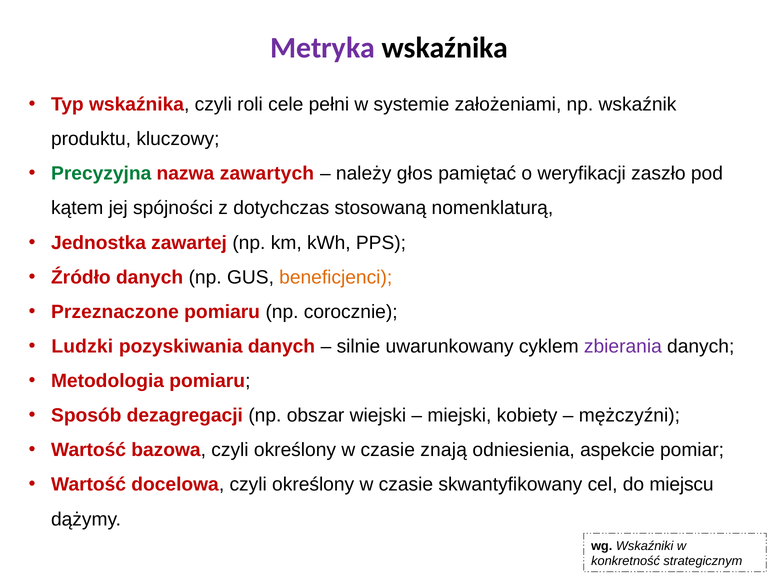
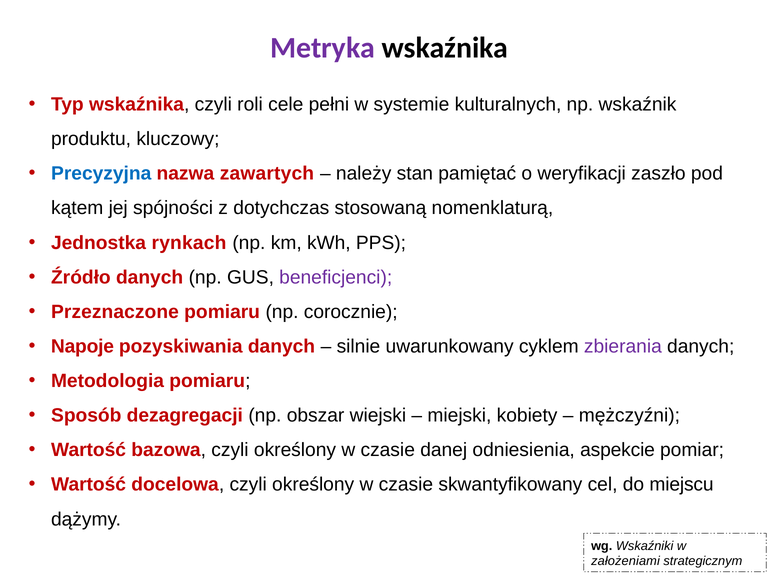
założeniami: założeniami -> kulturalnych (508, 104)
Precyzyjna colour: green -> blue (101, 174)
głos: głos -> stan (415, 174)
zawartej: zawartej -> rynkach (189, 243)
beneficjenci colour: orange -> purple (336, 277)
Ludzki: Ludzki -> Napoje (82, 346)
znają: znają -> danej (444, 450)
konkretność: konkretność -> założeniami (626, 561)
